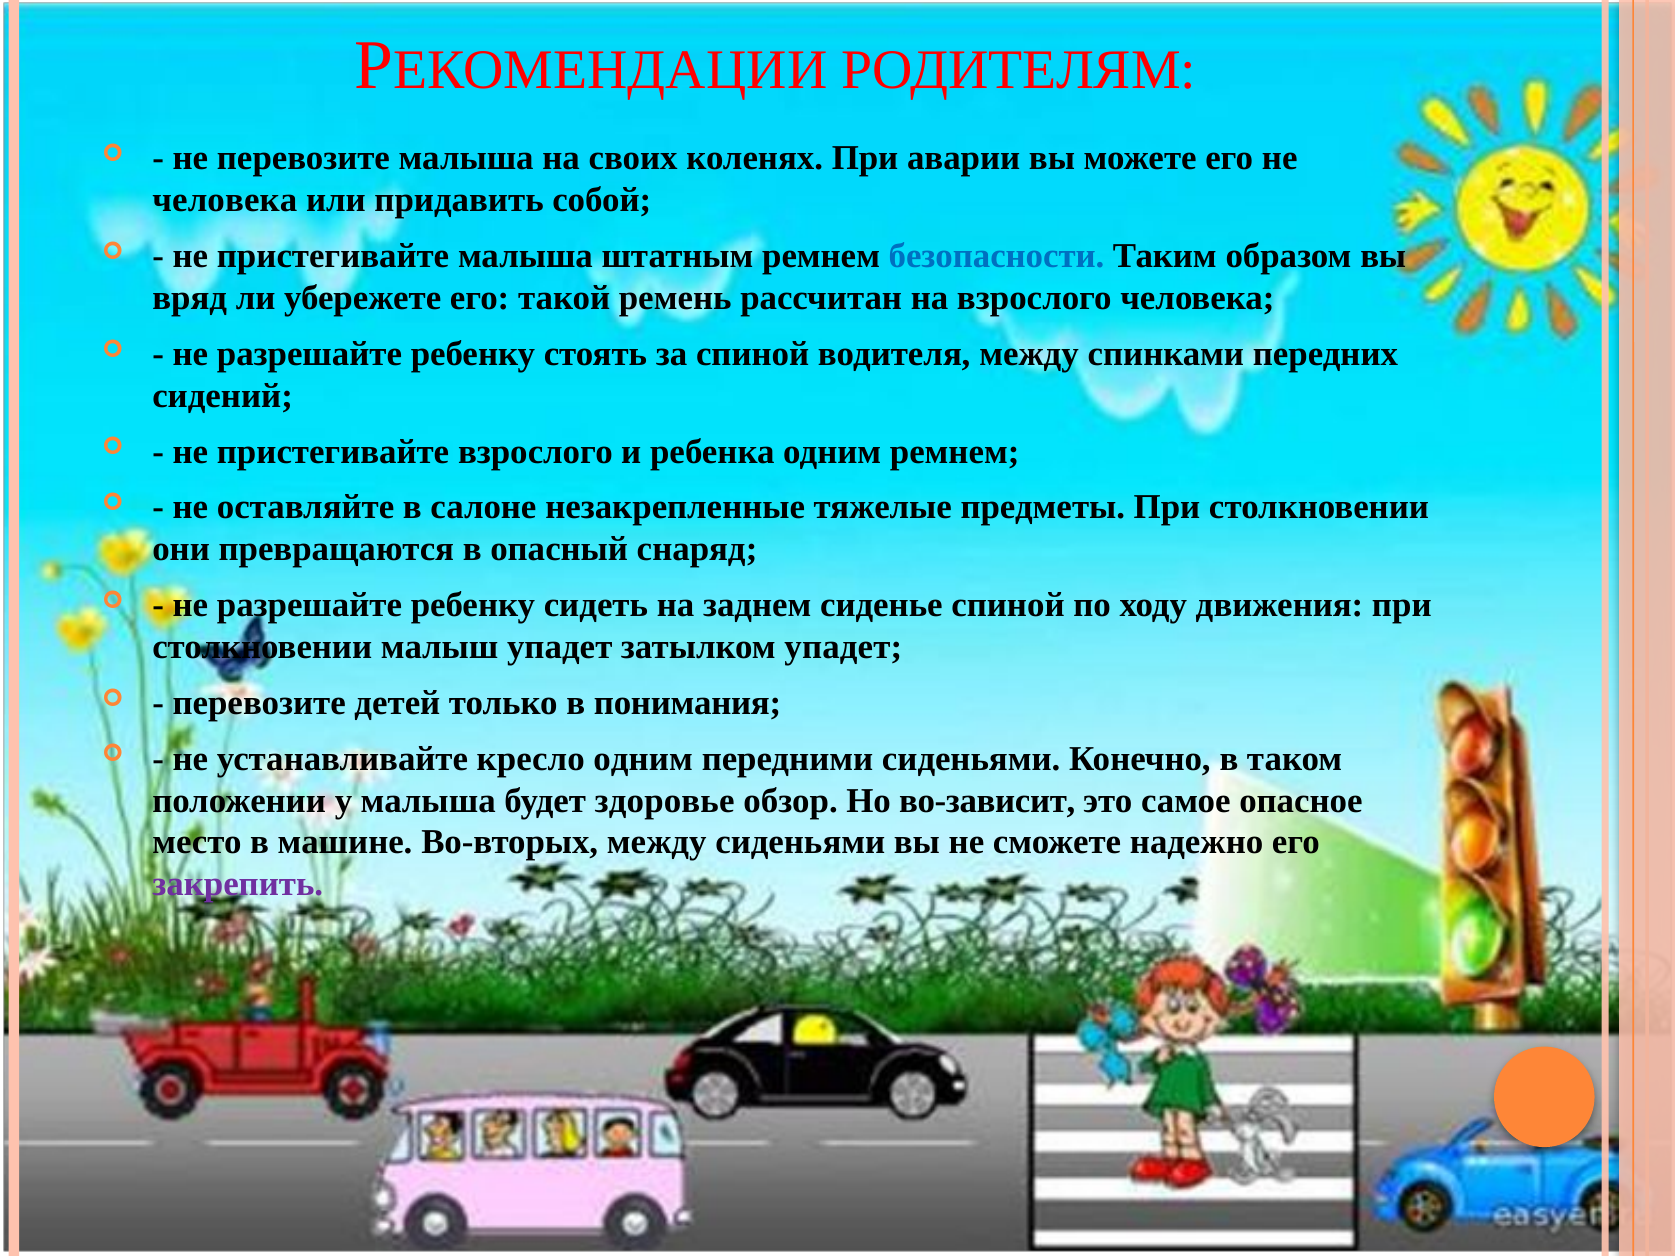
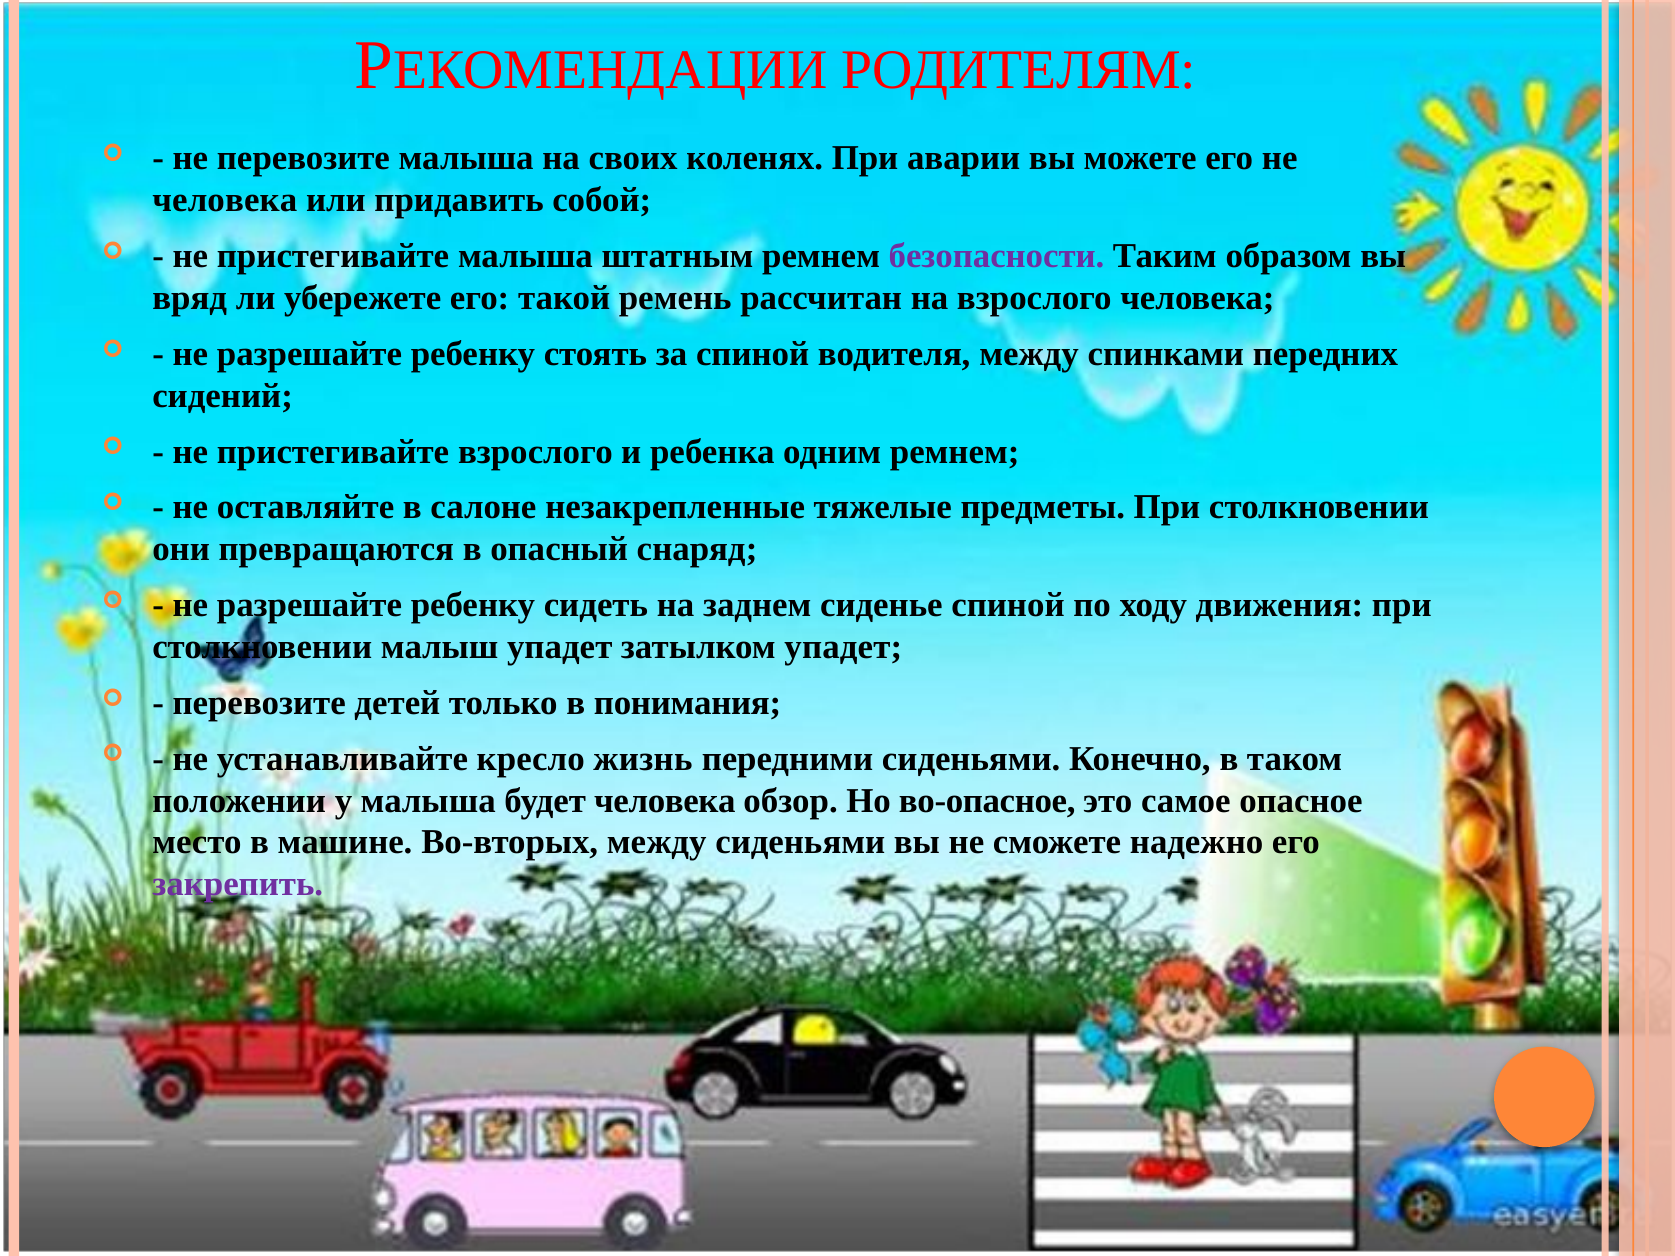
безопасности colour: blue -> purple (997, 256)
кресло одним: одним -> жизнь (643, 759)
будет здоровье: здоровье -> человека (665, 801)
во-зависит: во-зависит -> во-опасное (987, 801)
